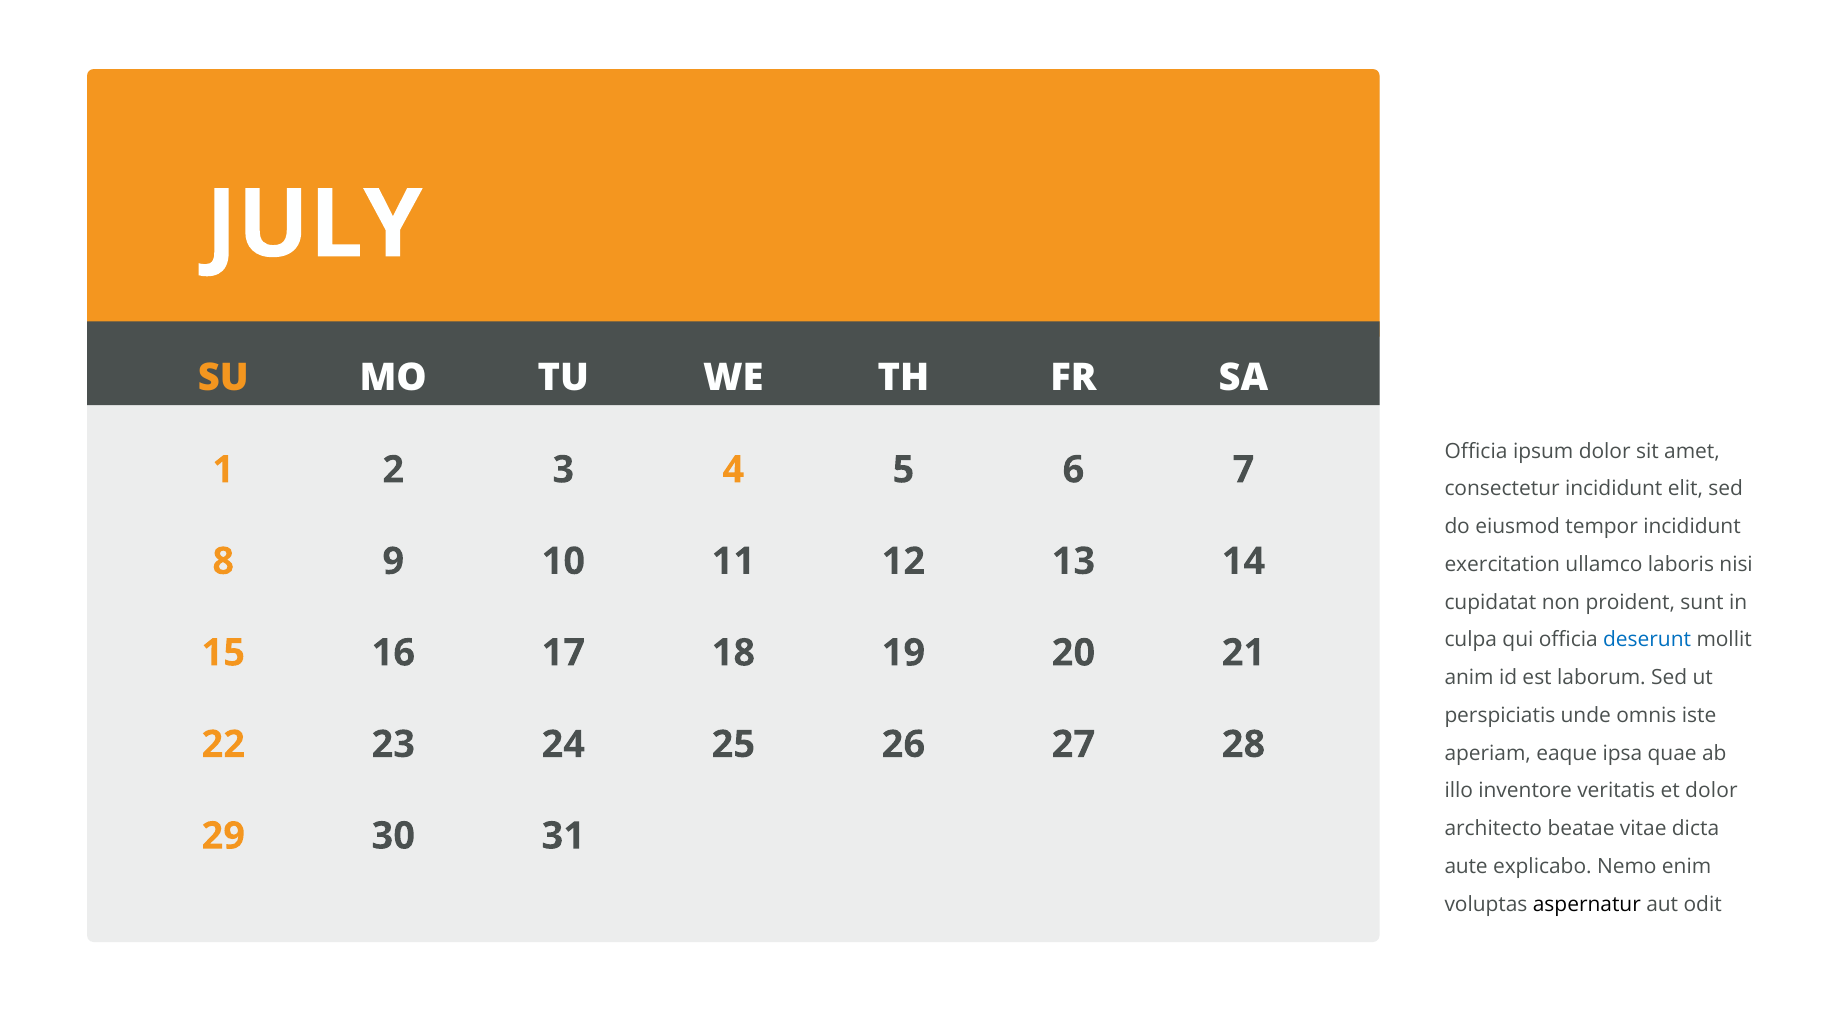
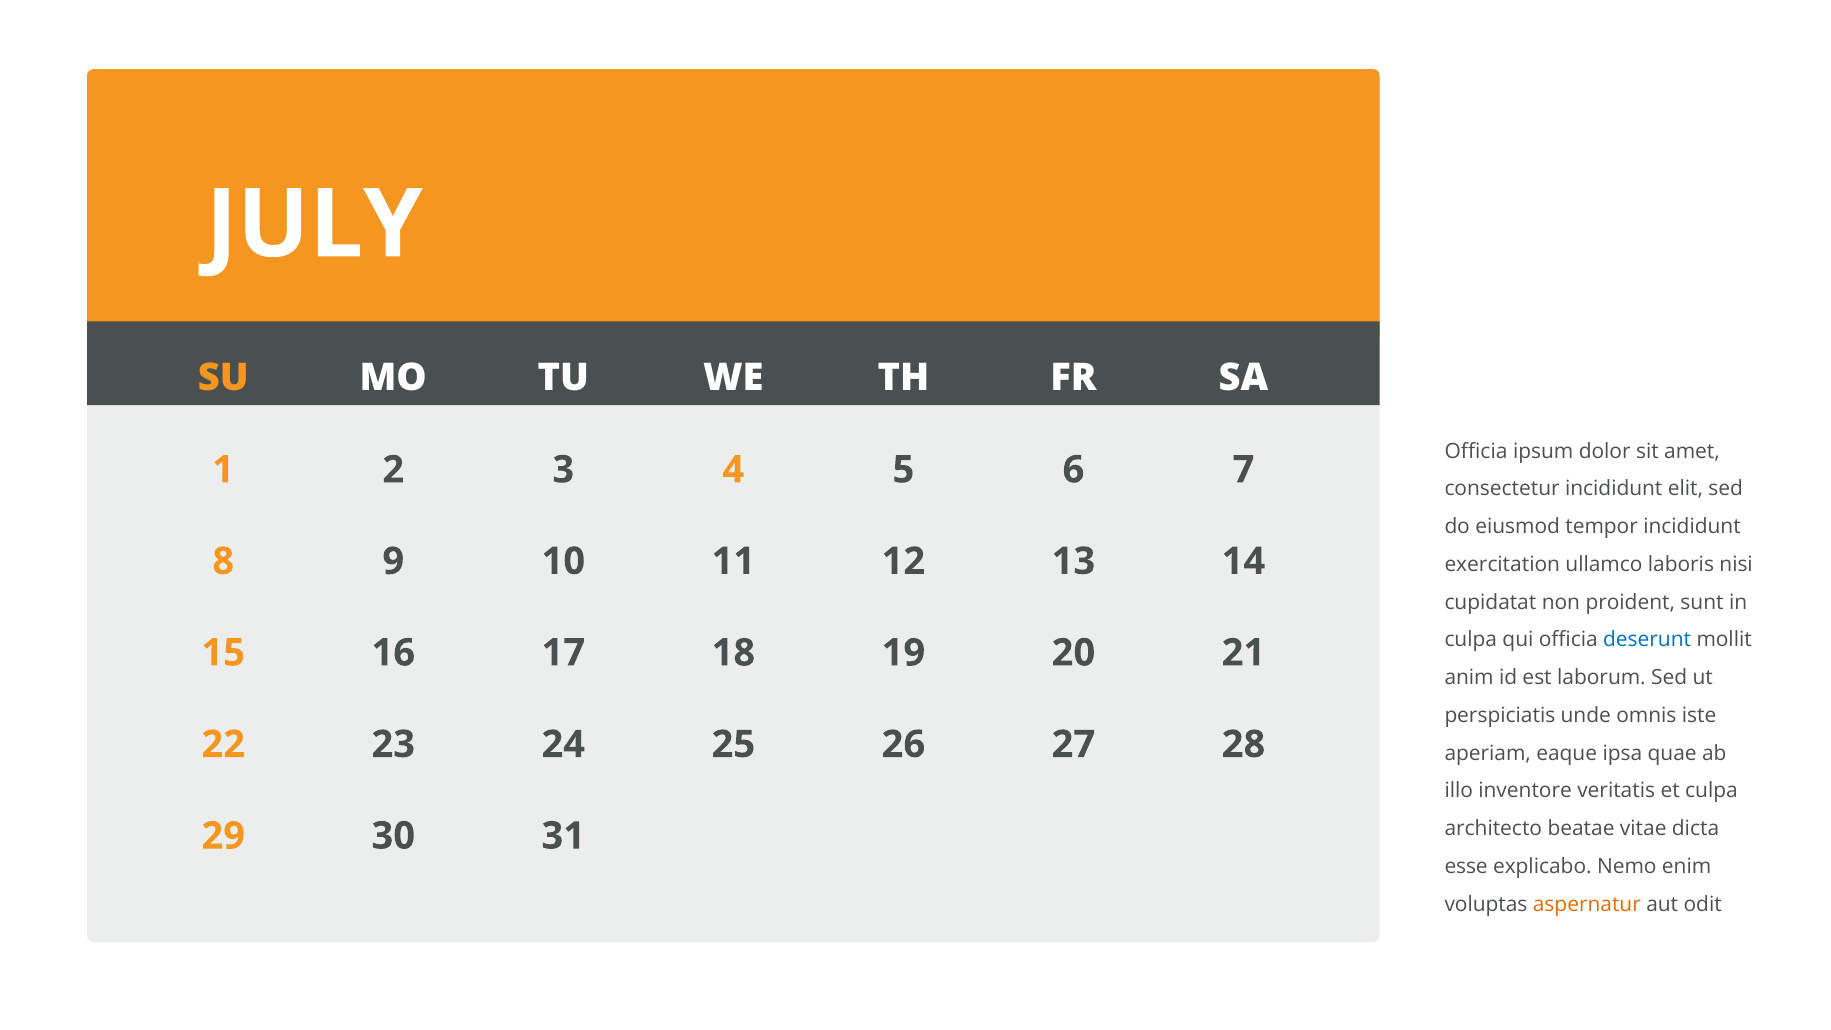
et dolor: dolor -> culpa (1711, 791)
aute: aute -> esse (1466, 866)
aspernatur colour: black -> orange (1587, 904)
